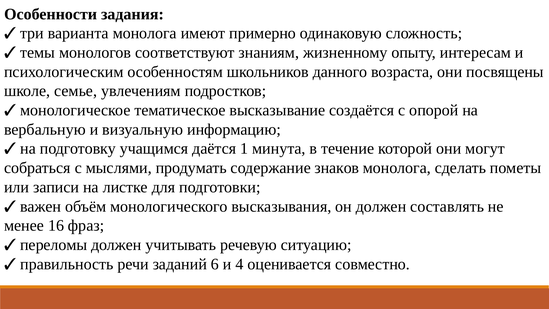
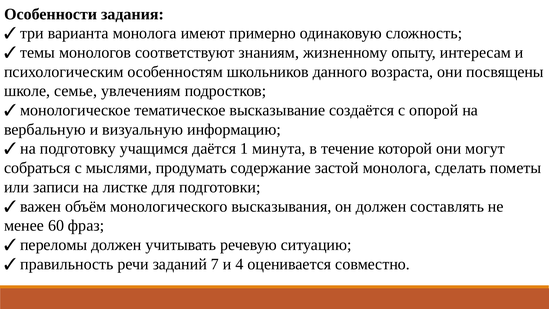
знаков: знаков -> застой (337, 168)
16: 16 -> 60 (56, 226)
6: 6 -> 7 (215, 264)
